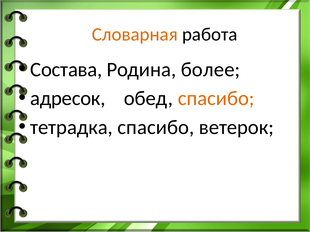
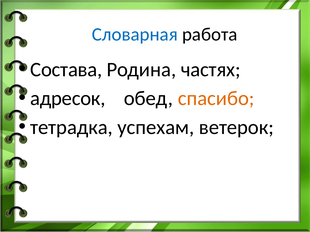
Словарная colour: orange -> blue (135, 34)
более: более -> частях (211, 70)
тетрадка спасибо: спасибо -> успехам (156, 128)
